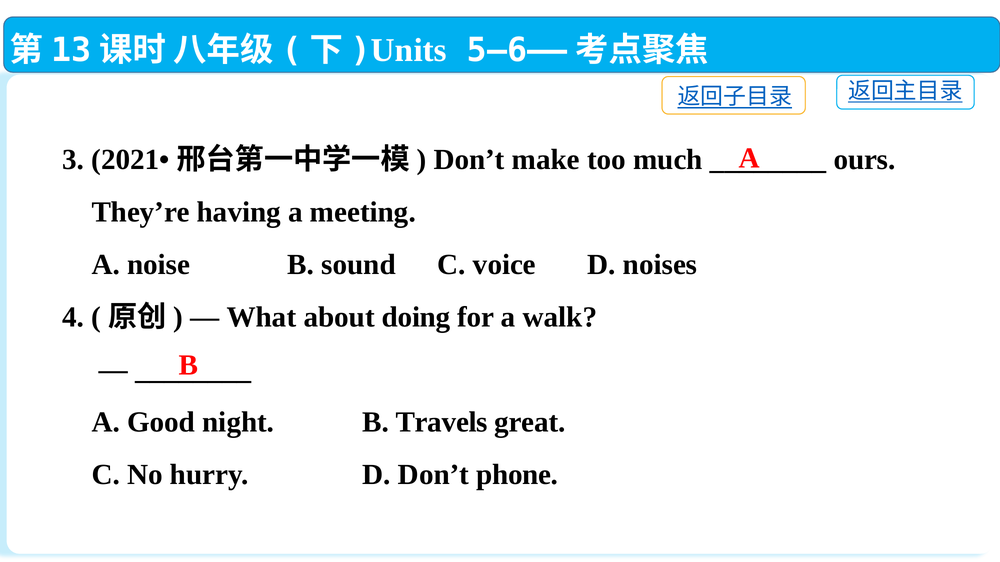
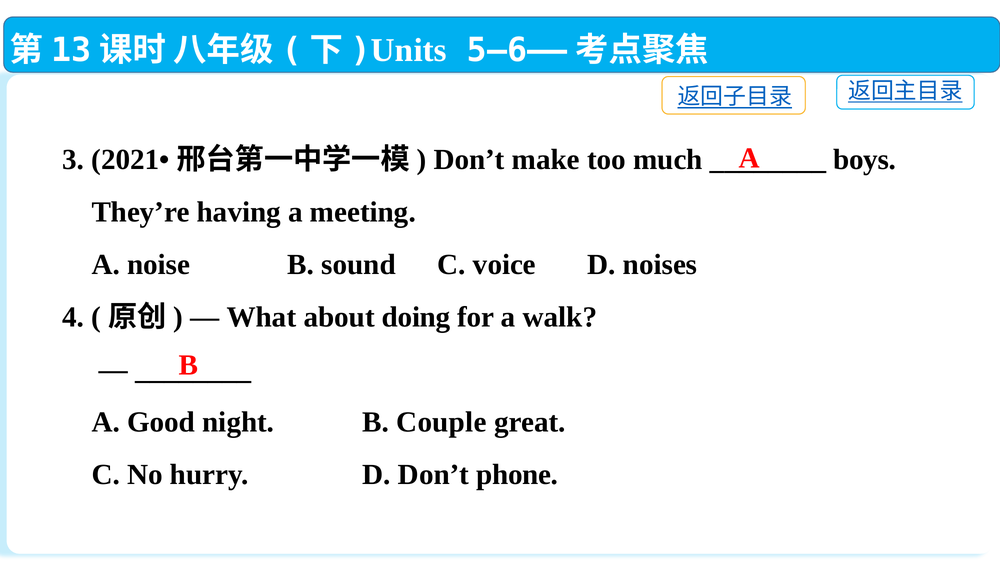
ours: ours -> boys (865, 160)
Travels: Travels -> Couple (441, 422)
